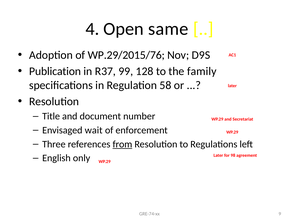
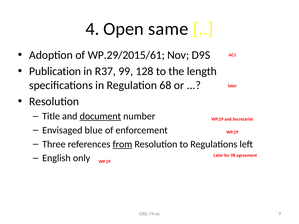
WP.29/2015/76: WP.29/2015/76 -> WP.29/2015/61 (126, 55)
family: family -> length (202, 71)
58: 58 -> 68 (165, 85)
document underline: none -> present (100, 116)
wait: wait -> blue (94, 130)
